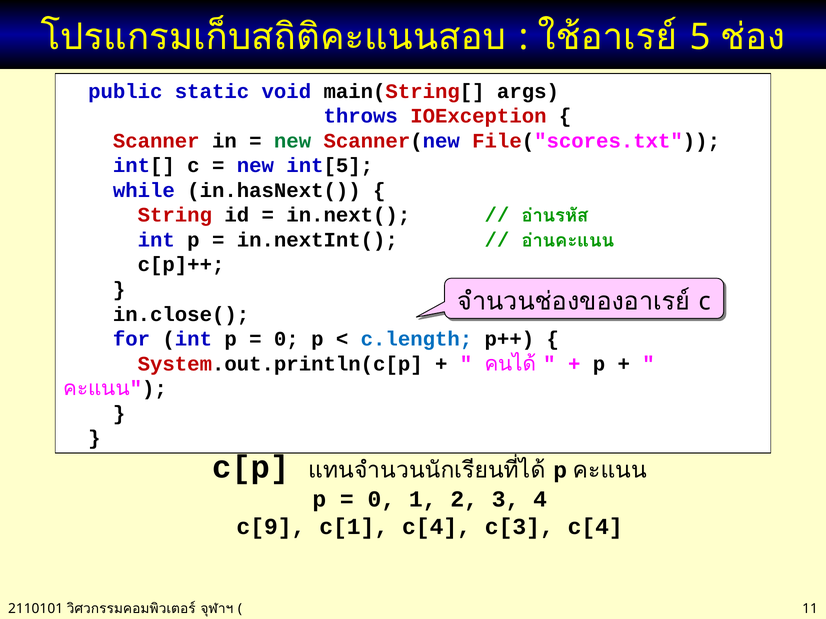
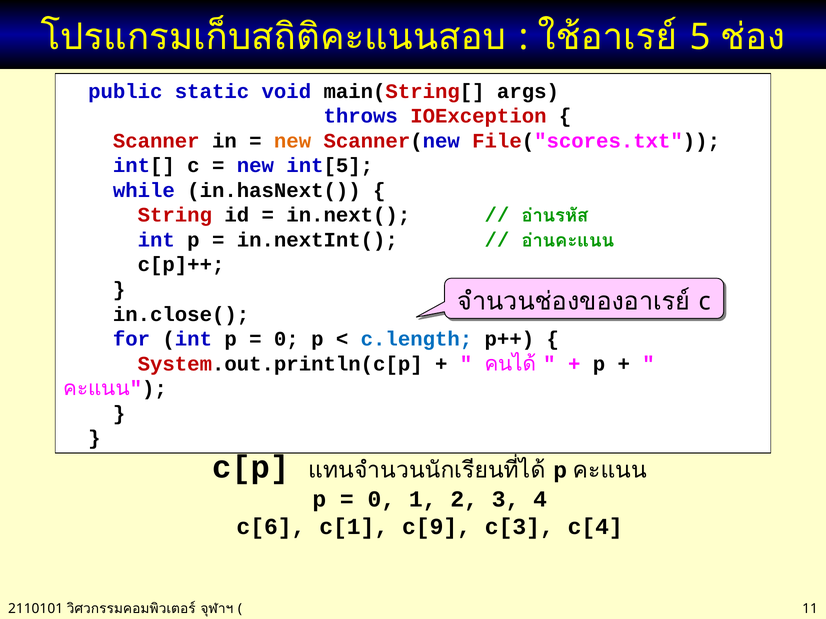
new colour: green -> orange (293, 141)
c[9: c[9 -> c[6 (271, 527)
c[1 c[4: c[4 -> c[9 (437, 527)
